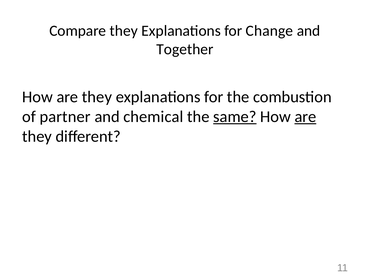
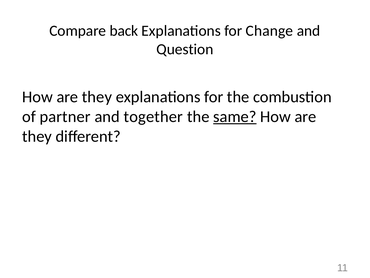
Compare they: they -> back (124, 31)
Together: Together -> Question (185, 49)
chemical: chemical -> together (153, 117)
are underline: present -> none (305, 117)
